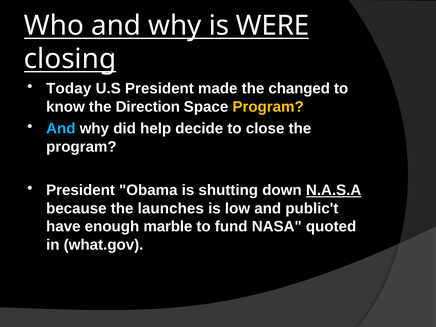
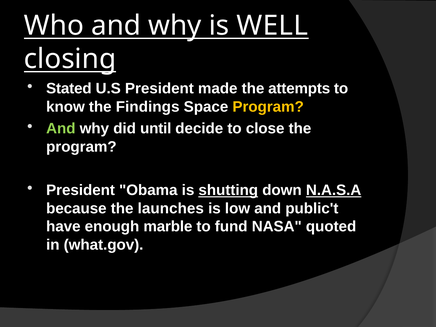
WERE: WERE -> WELL (272, 26)
Today: Today -> Stated (69, 89)
changed: changed -> attempts (299, 89)
Direction: Direction -> Findings (148, 107)
And colour: light blue -> light green (61, 129)
help: help -> until (156, 129)
shutting underline: none -> present (228, 190)
